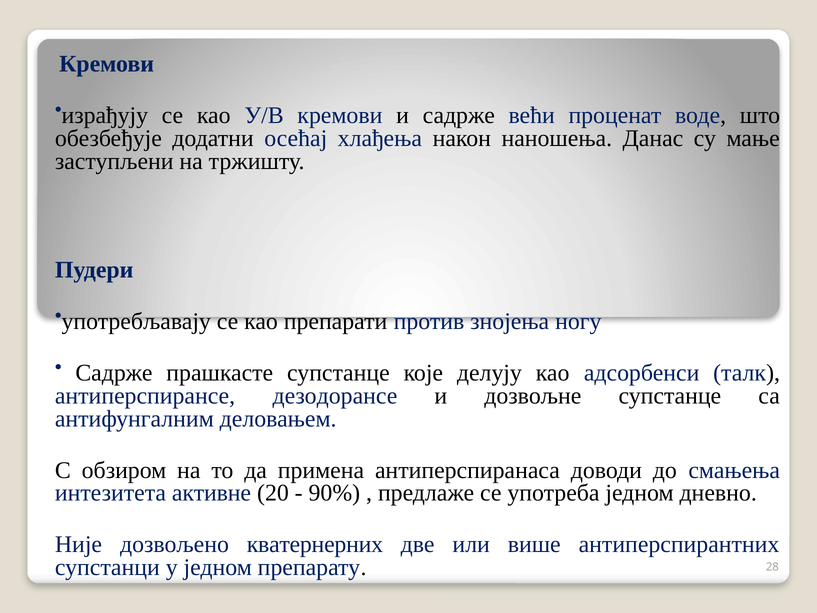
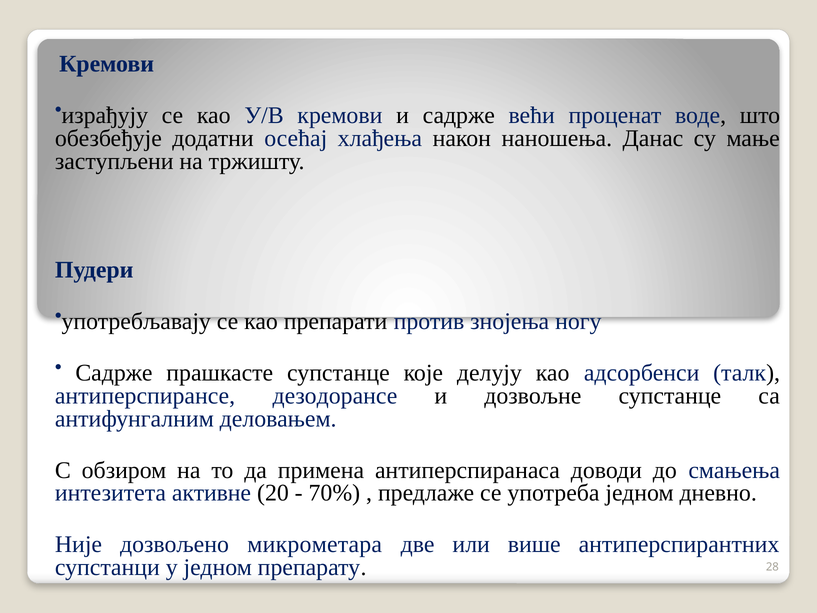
90%: 90% -> 70% (334, 493)
кватернерних: кватернерних -> микрометара (315, 544)
